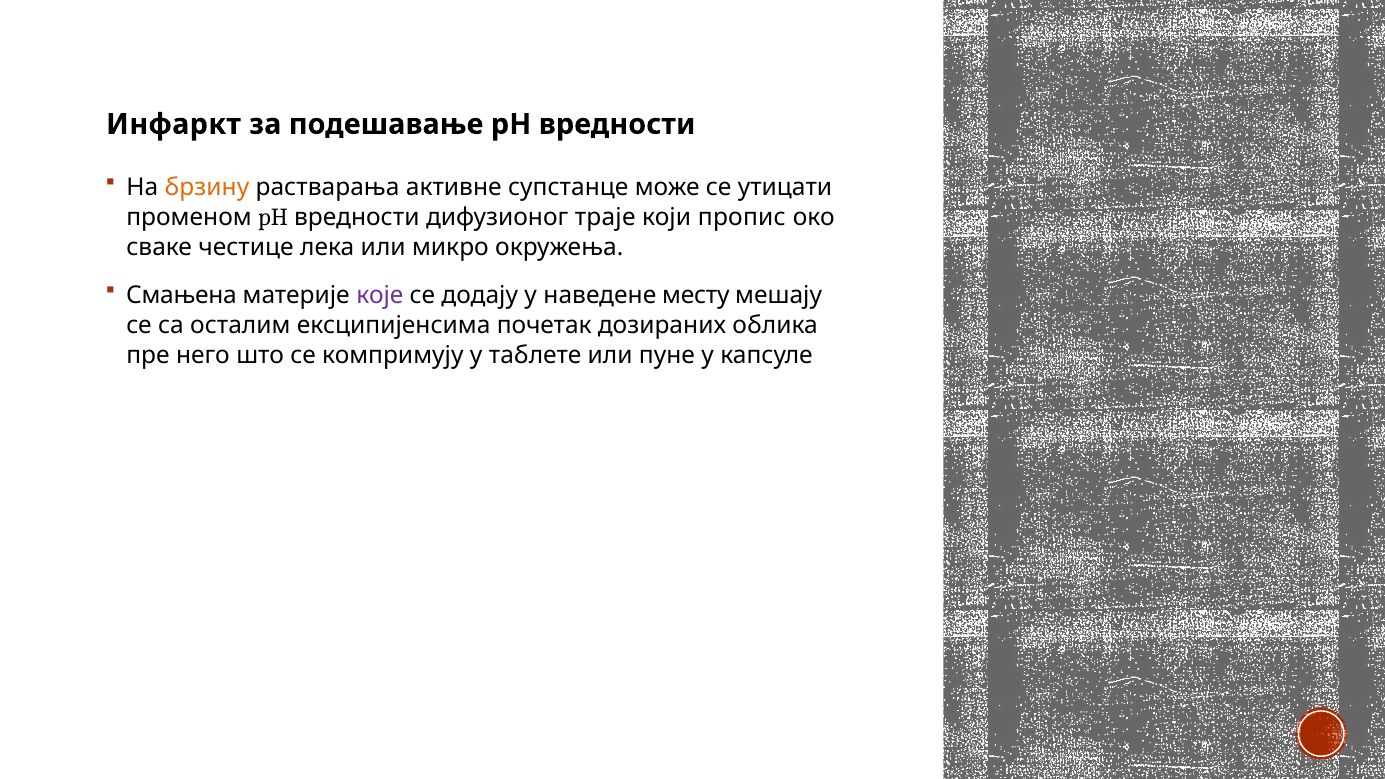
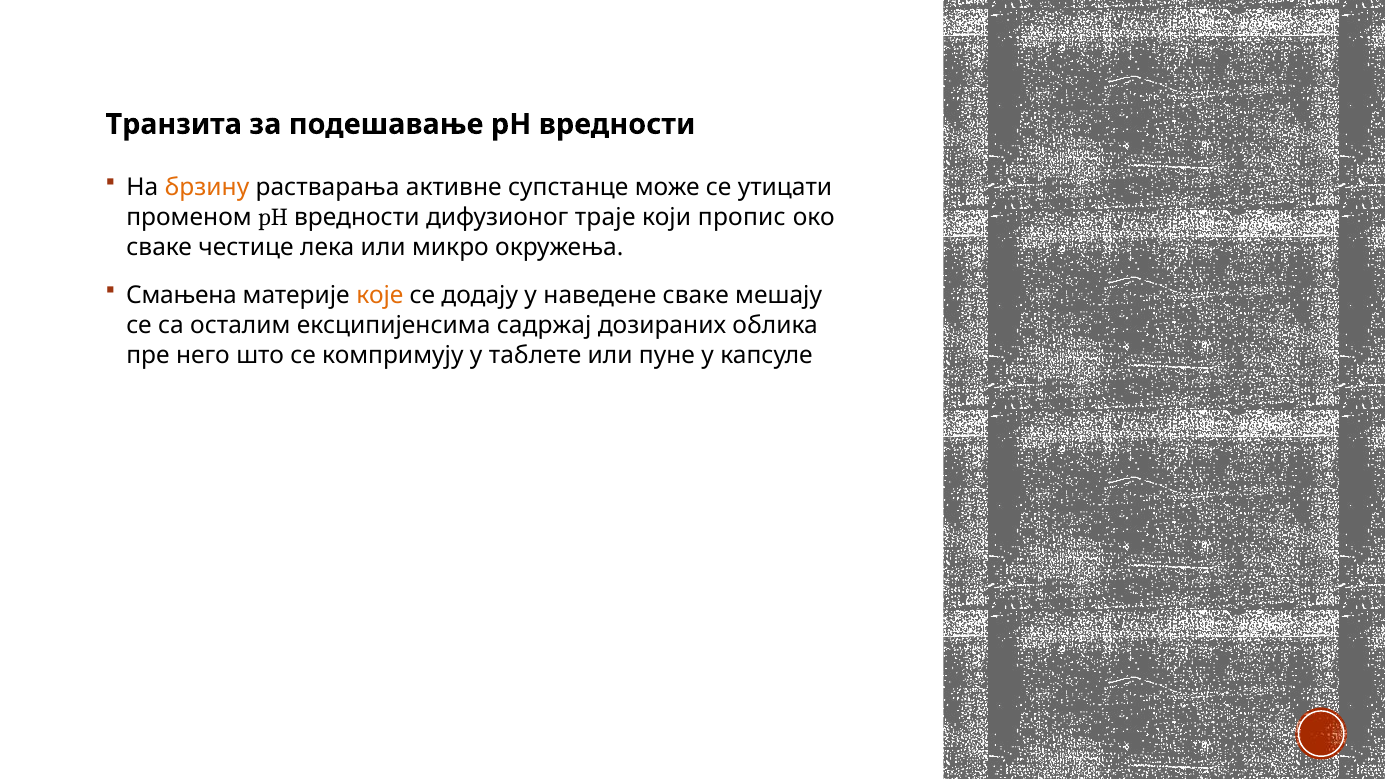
Инфаркт: Инфаркт -> Транзита (174, 124)
које colour: purple -> orange (380, 295)
наведене месту: месту -> сваке (696, 295)
почетак: почетак -> садржај (544, 325)
